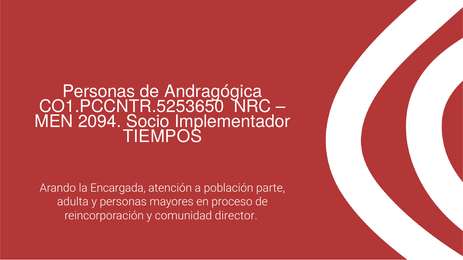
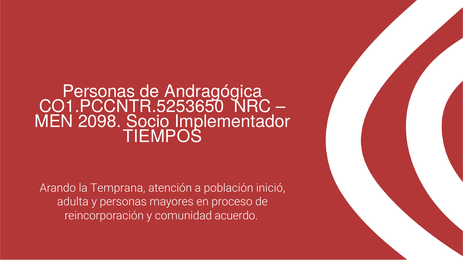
2094: 2094 -> 2098 (100, 122)
Encargada: Encargada -> Temprana (118, 188)
parte: parte -> inició (271, 188)
director: director -> acuerdo (236, 216)
